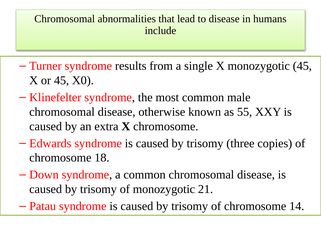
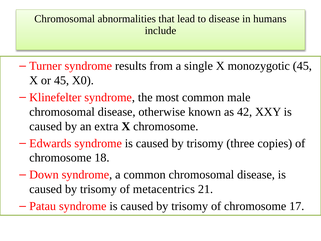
55: 55 -> 42 (245, 112)
of monozygotic: monozygotic -> metacentrics (164, 189)
14: 14 -> 17 (297, 206)
